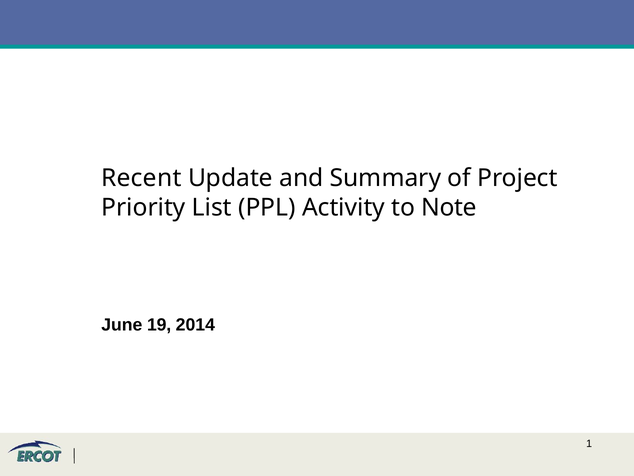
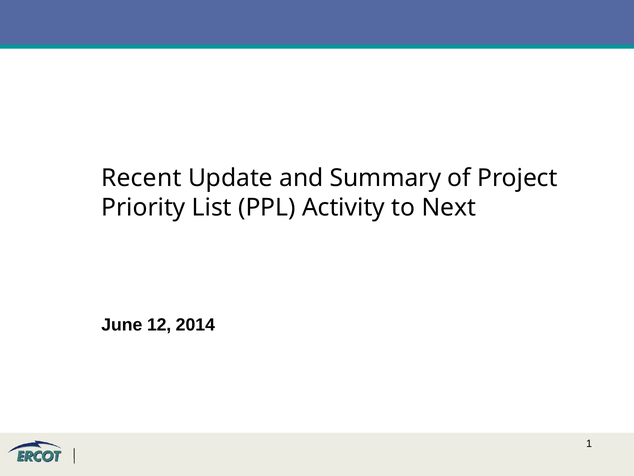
Note: Note -> Next (449, 207)
19: 19 -> 12 (159, 325)
